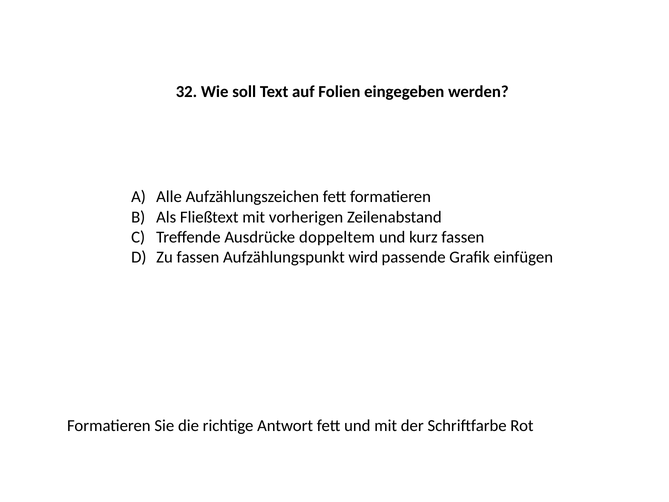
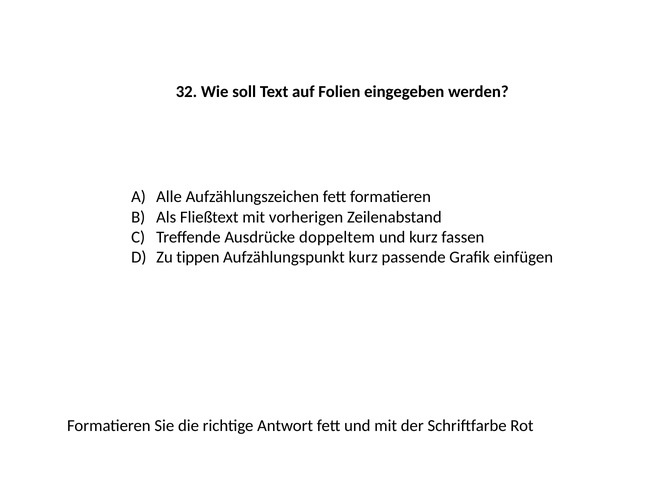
Zu fassen: fassen -> tippen (198, 257)
Aufzählungspunkt wird: wird -> kurz (363, 257)
